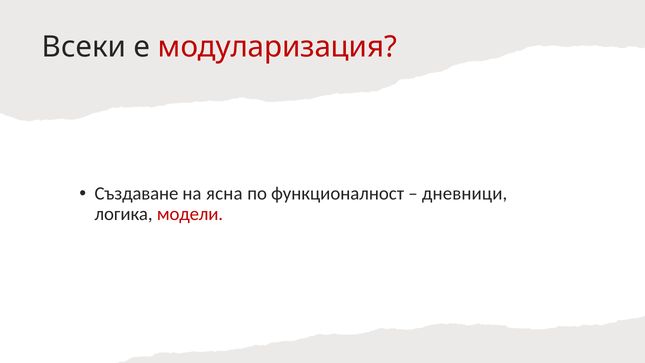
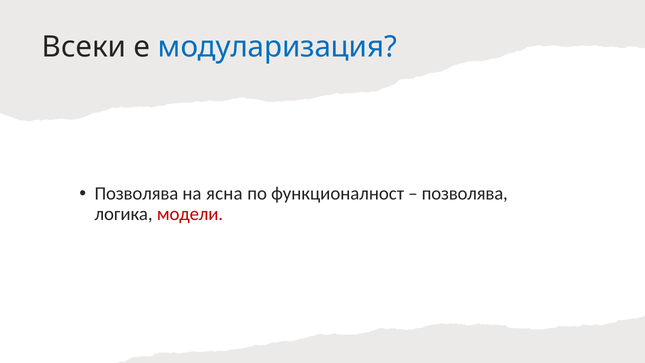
модуларизация colour: red -> blue (277, 47)
Създаване: Създаване -> Позволява (136, 193)
дневници: дневници -> позволява (465, 193)
